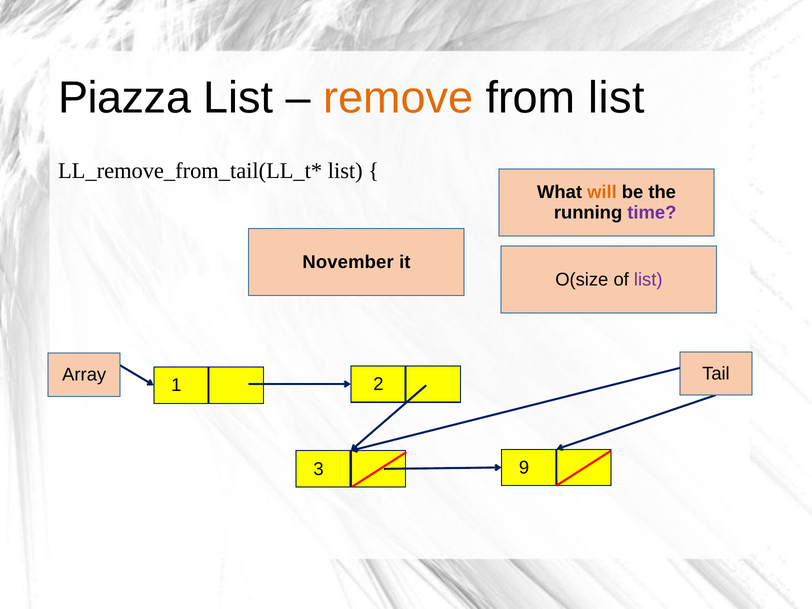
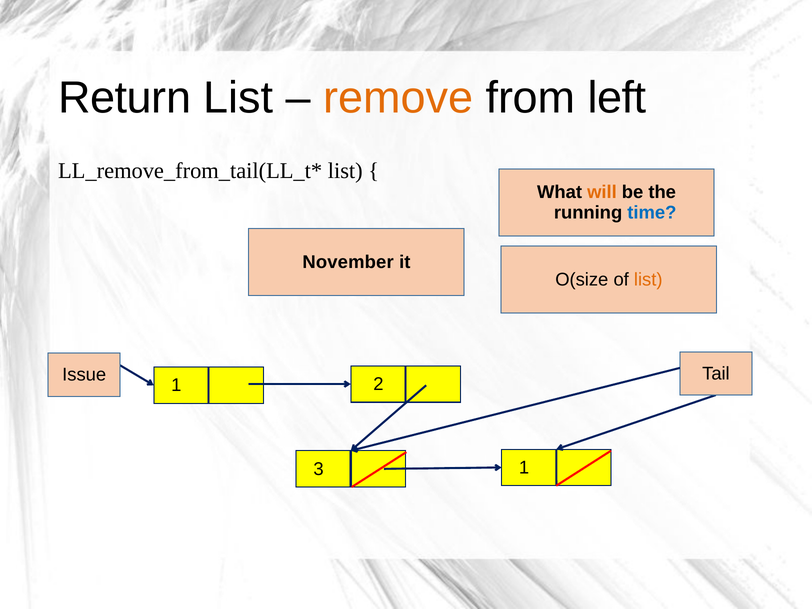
Piazza: Piazza -> Return (125, 98)
from list: list -> left (617, 98)
time colour: purple -> blue (652, 213)
list colour: purple -> orange (648, 279)
Array: Array -> Issue (84, 375)
3 9: 9 -> 1 (524, 468)
